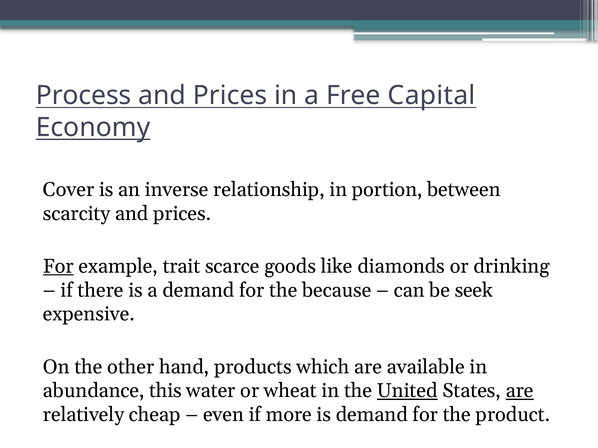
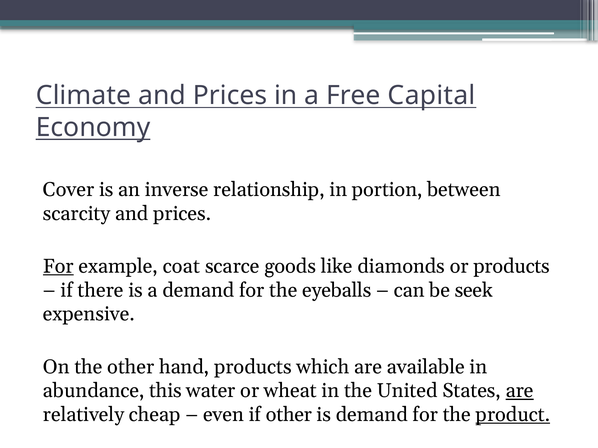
Process: Process -> Climate (83, 96)
trait: trait -> coat (181, 267)
or drinking: drinking -> products (512, 267)
because: because -> eyeballs (337, 290)
United underline: present -> none (407, 391)
if more: more -> other (289, 415)
product underline: none -> present (513, 415)
